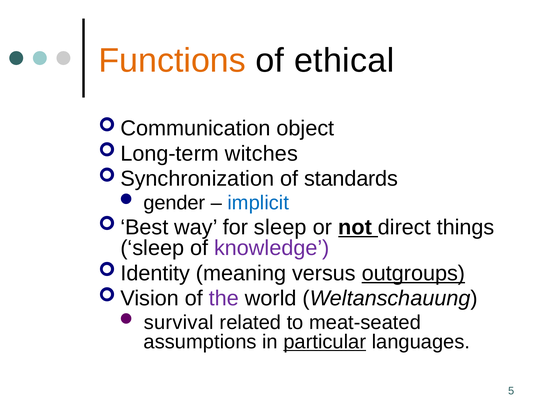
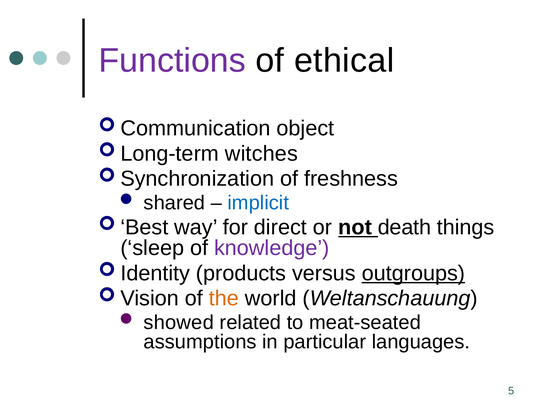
Functions colour: orange -> purple (172, 60)
standards: standards -> freshness (351, 179)
gender: gender -> shared (174, 203)
for sleep: sleep -> direct (280, 227)
direct: direct -> death (404, 227)
meaning: meaning -> products (241, 273)
the colour: purple -> orange (224, 298)
survival: survival -> showed (179, 322)
particular underline: present -> none (325, 342)
